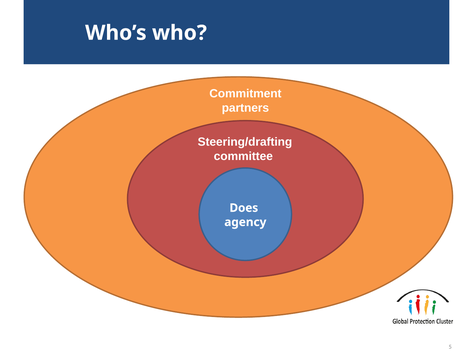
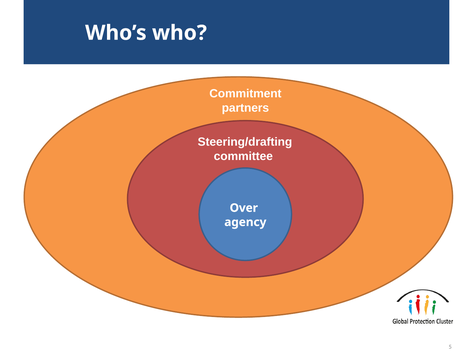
Does: Does -> Over (244, 208)
